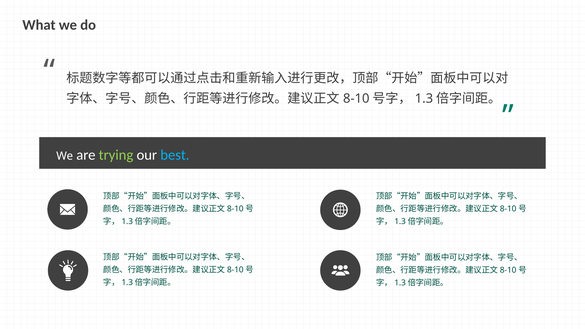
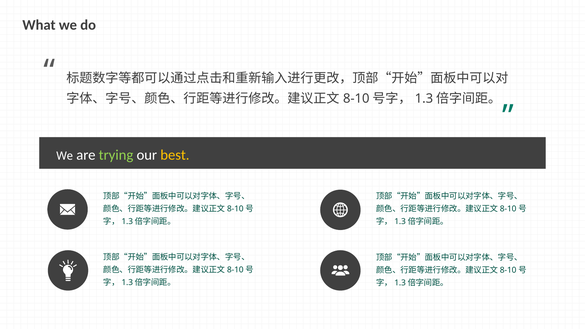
best colour: light blue -> yellow (175, 155)
